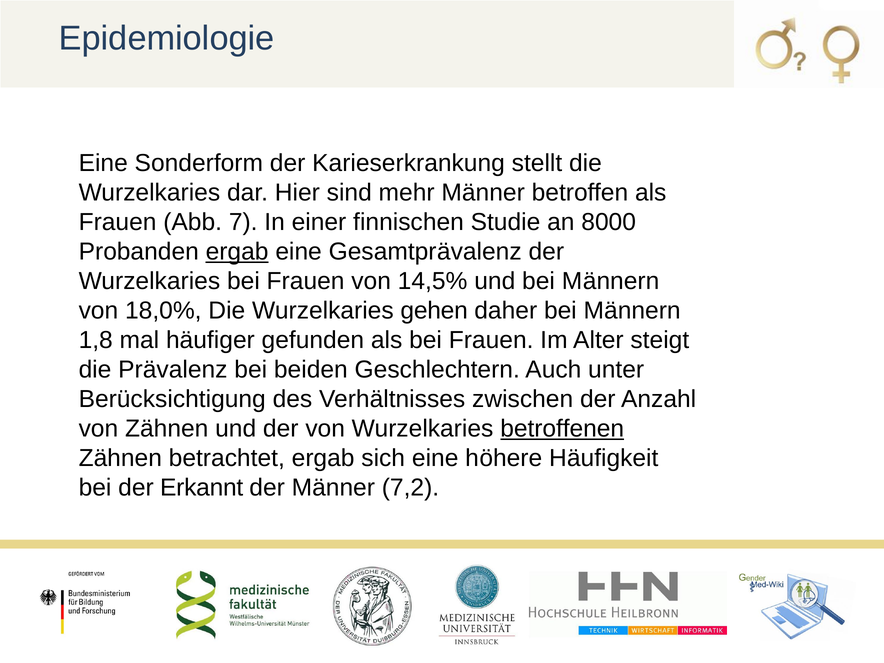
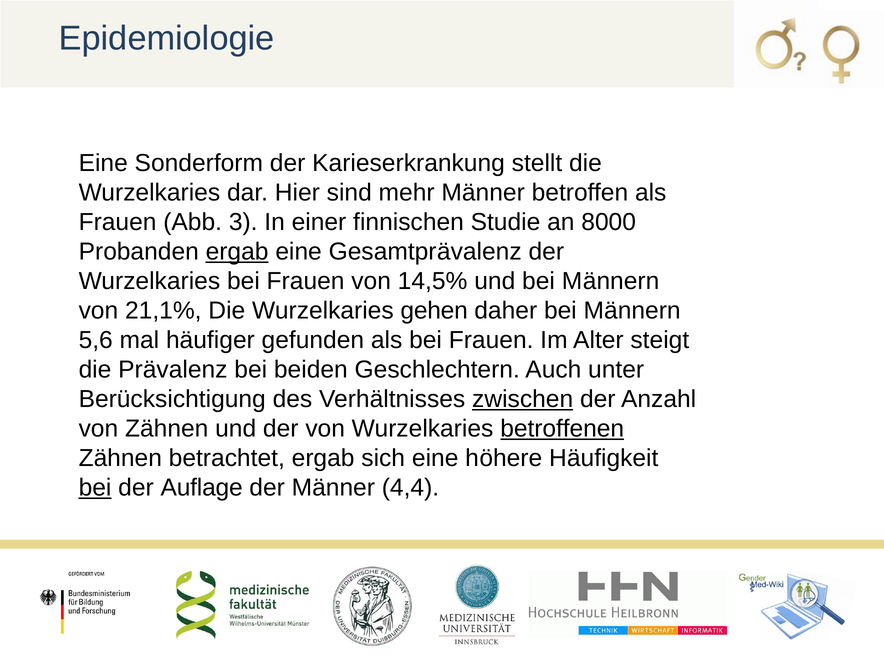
7: 7 -> 3 (243, 222)
18,0%: 18,0% -> 21,1% (163, 311)
1,8: 1,8 -> 5,6 (96, 340)
zwischen underline: none -> present (523, 399)
bei underline: none -> present (95, 487)
Erkannt: Erkannt -> Auflage (202, 487)
7,2: 7,2 -> 4,4 (410, 487)
